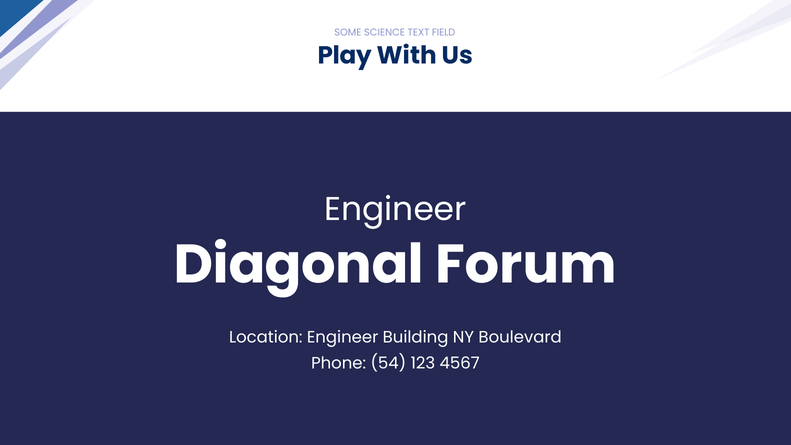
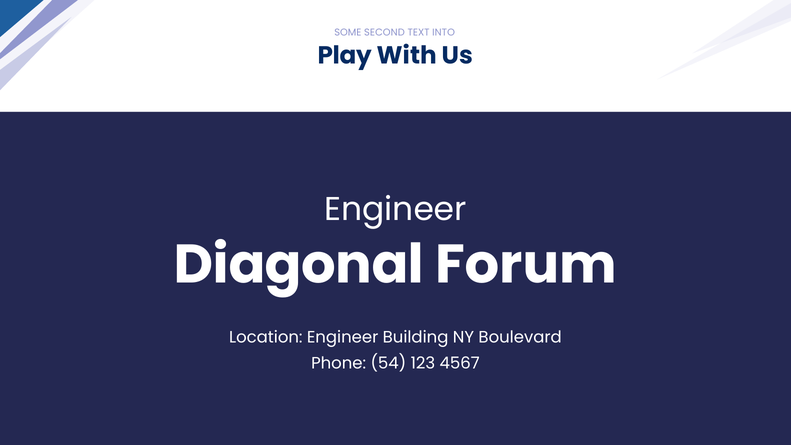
SCIENCE: SCIENCE -> SECOND (384, 32)
FIELD: FIELD -> INTO (444, 32)
